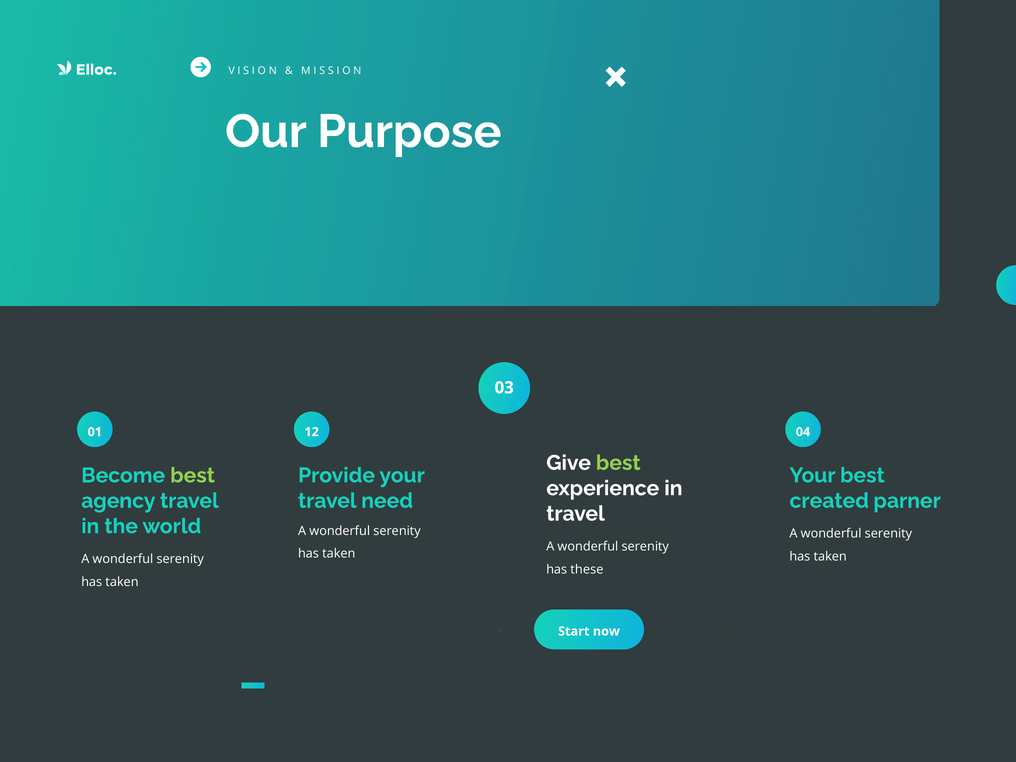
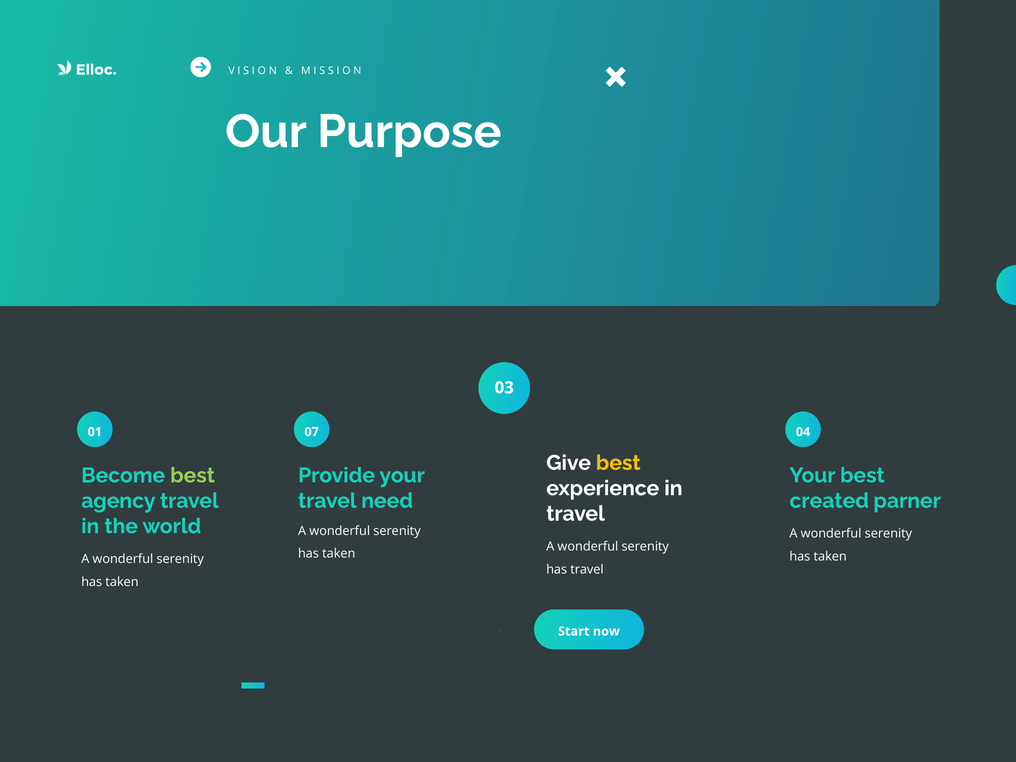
12: 12 -> 07 (312, 432)
best colour: light green -> yellow (618, 463)
has these: these -> travel (587, 569)
